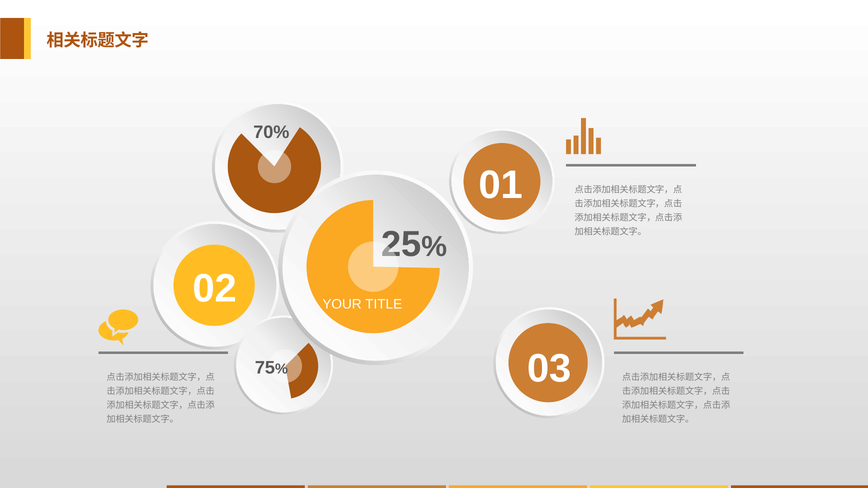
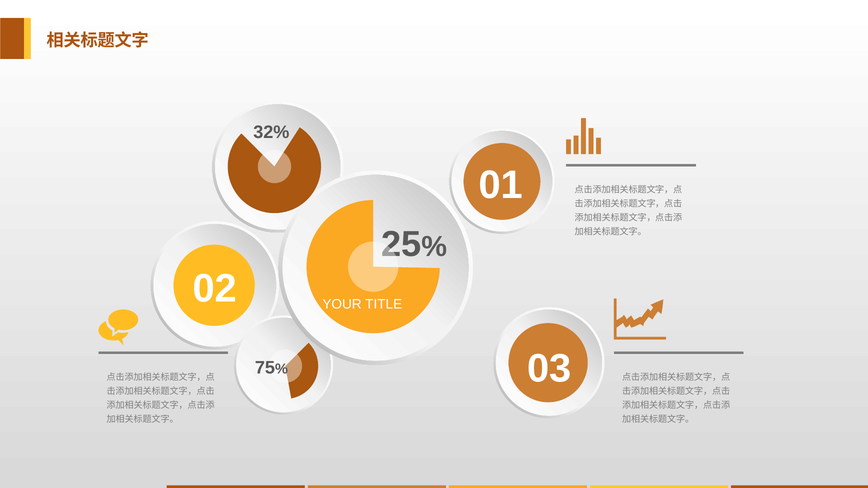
70%: 70% -> 32% (271, 132)
